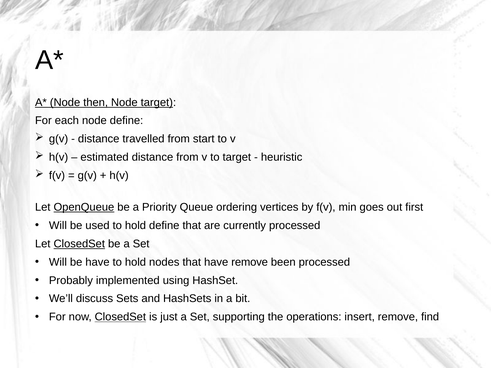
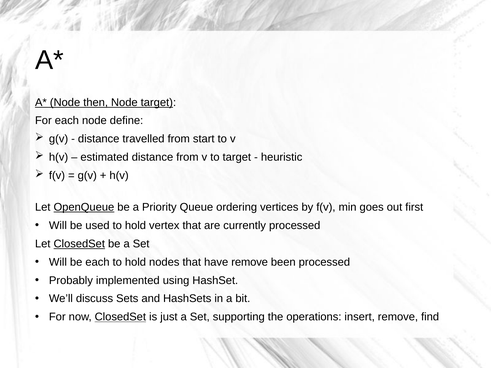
hold define: define -> vertex (164, 226)
be have: have -> each (97, 262)
